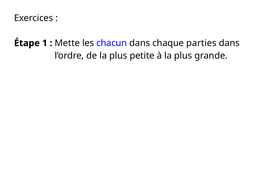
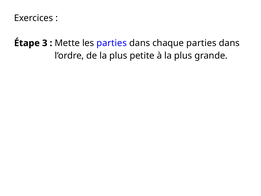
1: 1 -> 3 (45, 43)
les chacun: chacun -> parties (112, 43)
